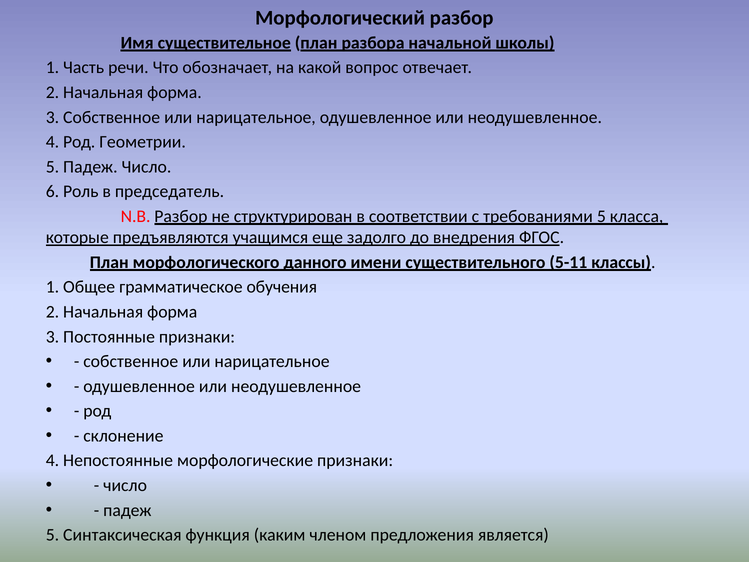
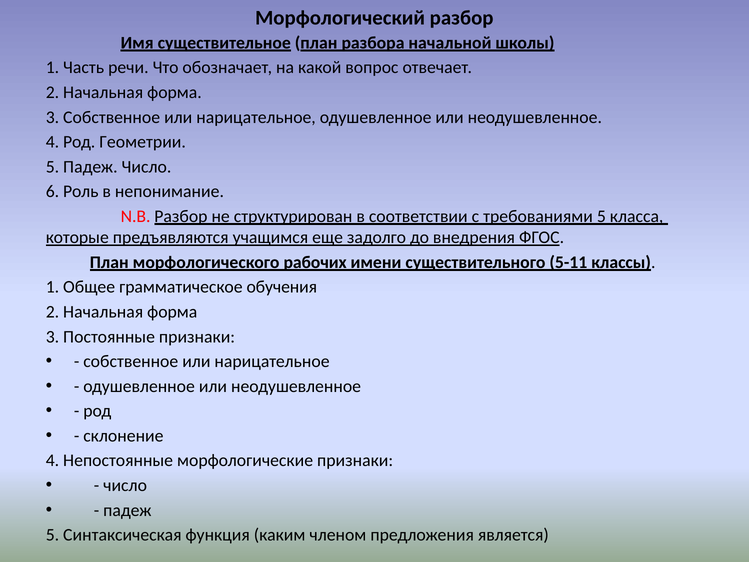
председатель: председатель -> непонимание (169, 191)
данного: данного -> рабочих (315, 262)
